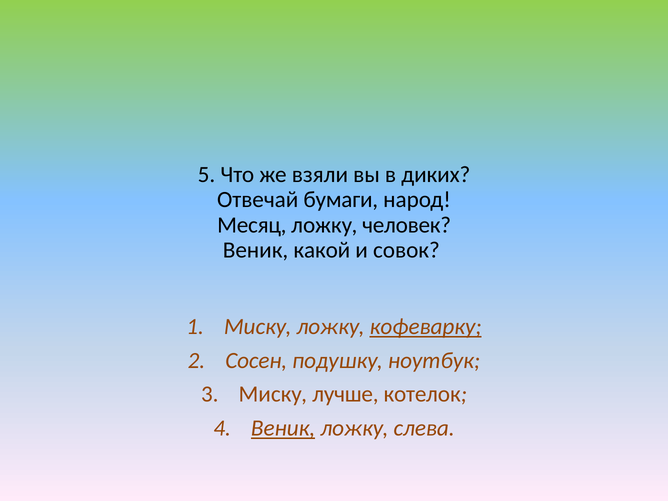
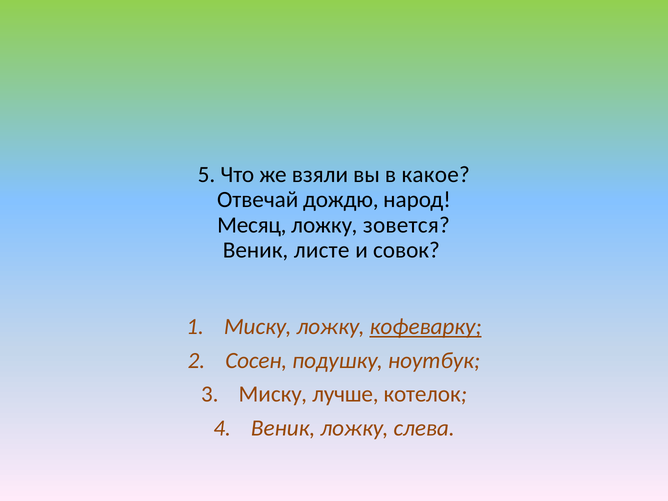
диких: диких -> какое (436, 175)
бумаги: бумаги -> дождю (341, 200)
человек: человек -> зовется (406, 225)
какой: какой -> листе (322, 250)
Веник underline: present -> none (283, 428)
